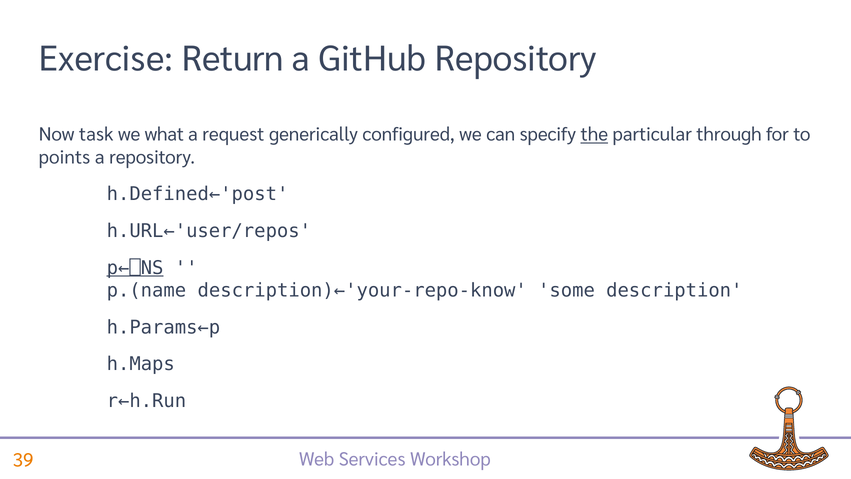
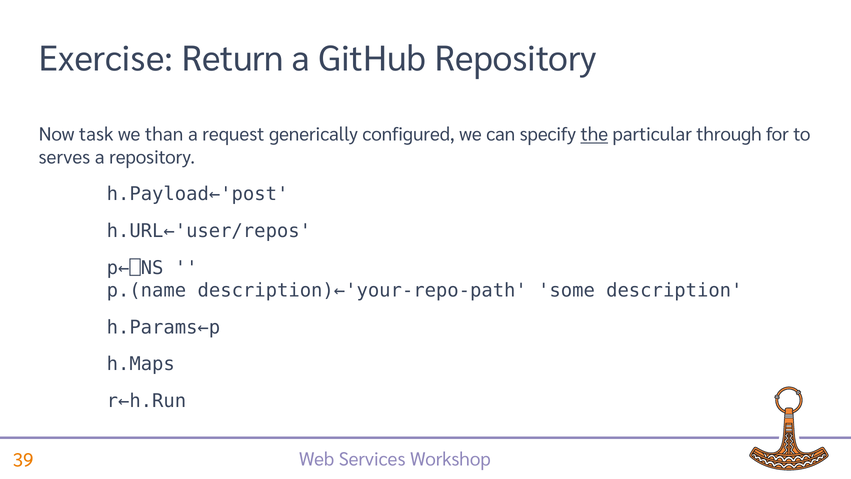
what: what -> than (164, 135)
points: points -> serves (64, 157)
h.Defined←'post: h.Defined←'post -> h.Payload←'post (198, 194)
p←⎕NS underline: present -> none (135, 268)
description)←'your-repo-know: description)←'your-repo-know -> description)←'your-repo-path (362, 290)
